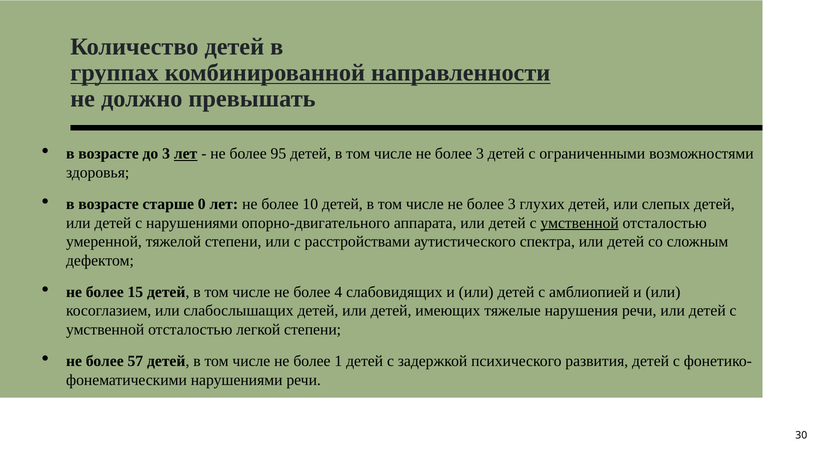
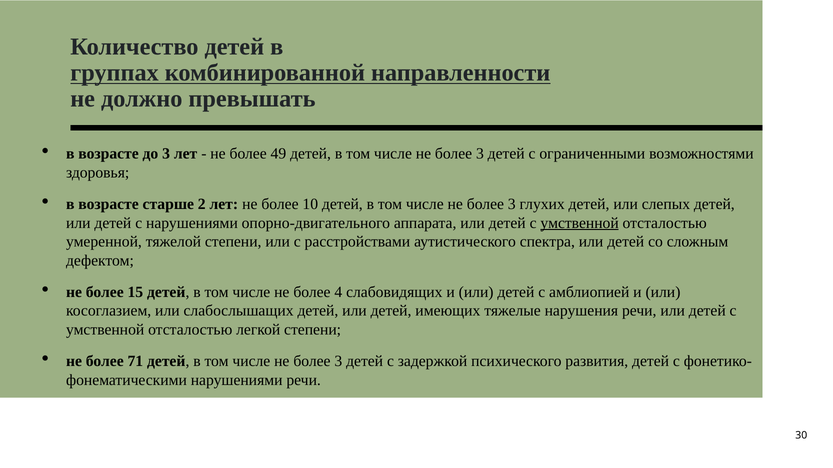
лет underline: present -> none (186, 154)
95: 95 -> 49 (278, 154)
0: 0 -> 2 (202, 204)
57: 57 -> 71 (135, 362)
1: 1 -> 3 (338, 362)
